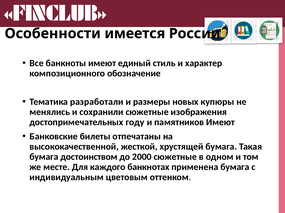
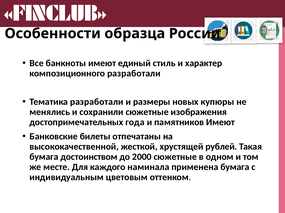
имеется: имеется -> образца (135, 34)
композиционного обозначение: обозначение -> разработали (134, 74)
году: году -> года (135, 123)
хрустящей бумага: бумага -> рублей (221, 147)
банкнотах: банкнотах -> наминала (148, 168)
